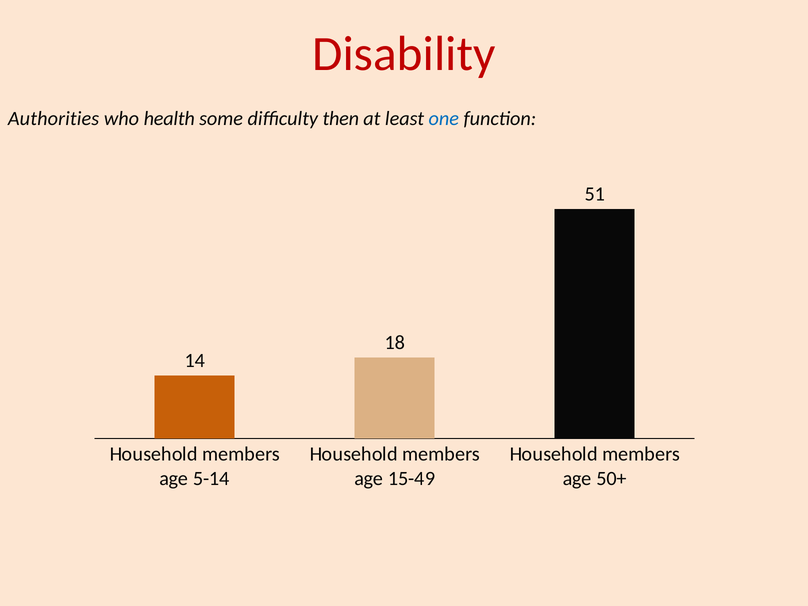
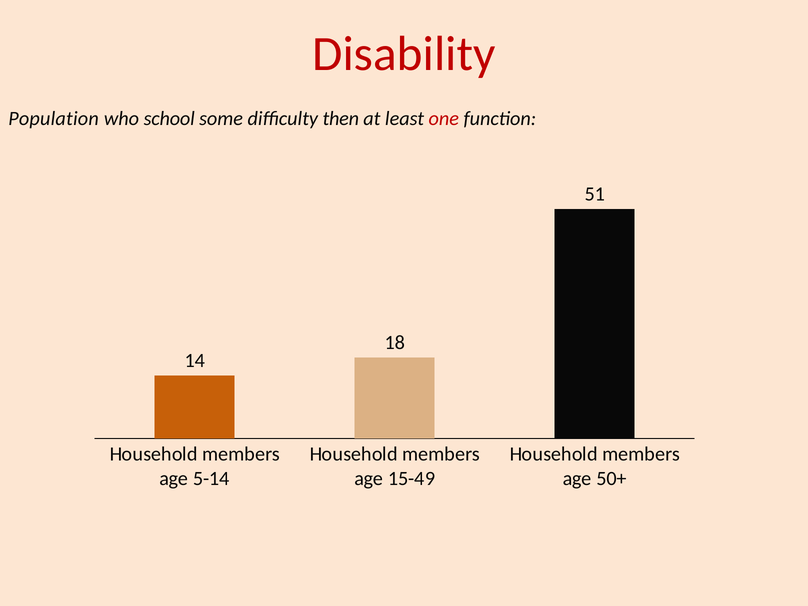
Authorities: Authorities -> Population (54, 118)
health: health -> school (169, 118)
one colour: blue -> red (444, 118)
